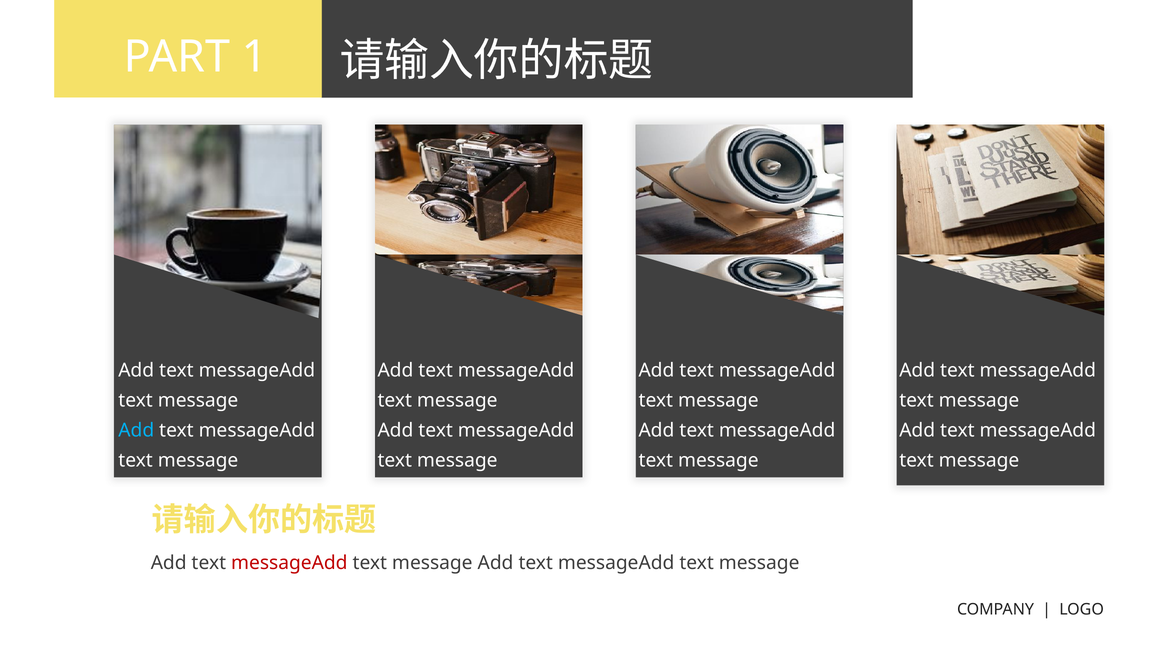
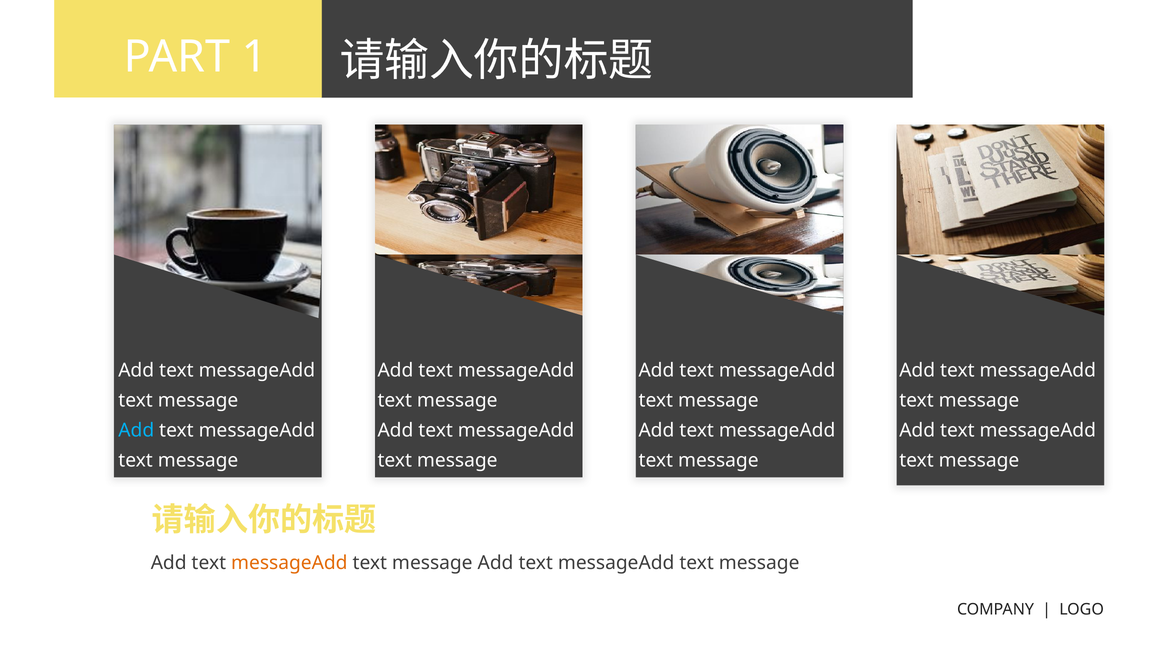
messageAdd colour: red -> orange (289, 563)
